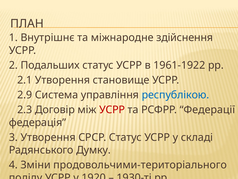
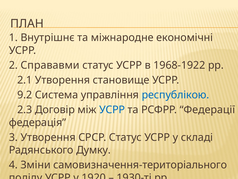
здійснення: здійснення -> економічні (185, 38)
Подальших: Подальших -> Справавми (50, 65)
1961-1922: 1961-1922 -> 1968-1922 (179, 65)
2.9: 2.9 -> 9.2 (25, 95)
УСРР colour: red -> blue (112, 110)
продовольчими-територіального: продовольчими-територіального -> самовизначення-територіального (140, 165)
